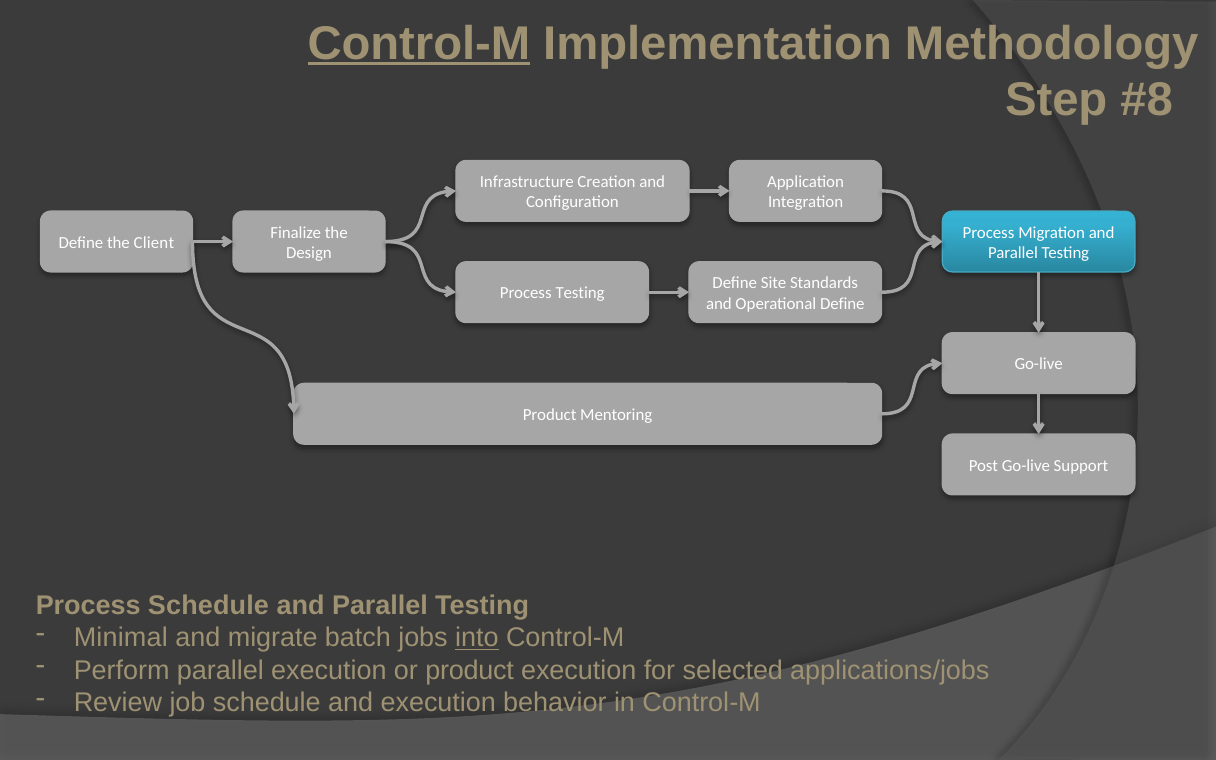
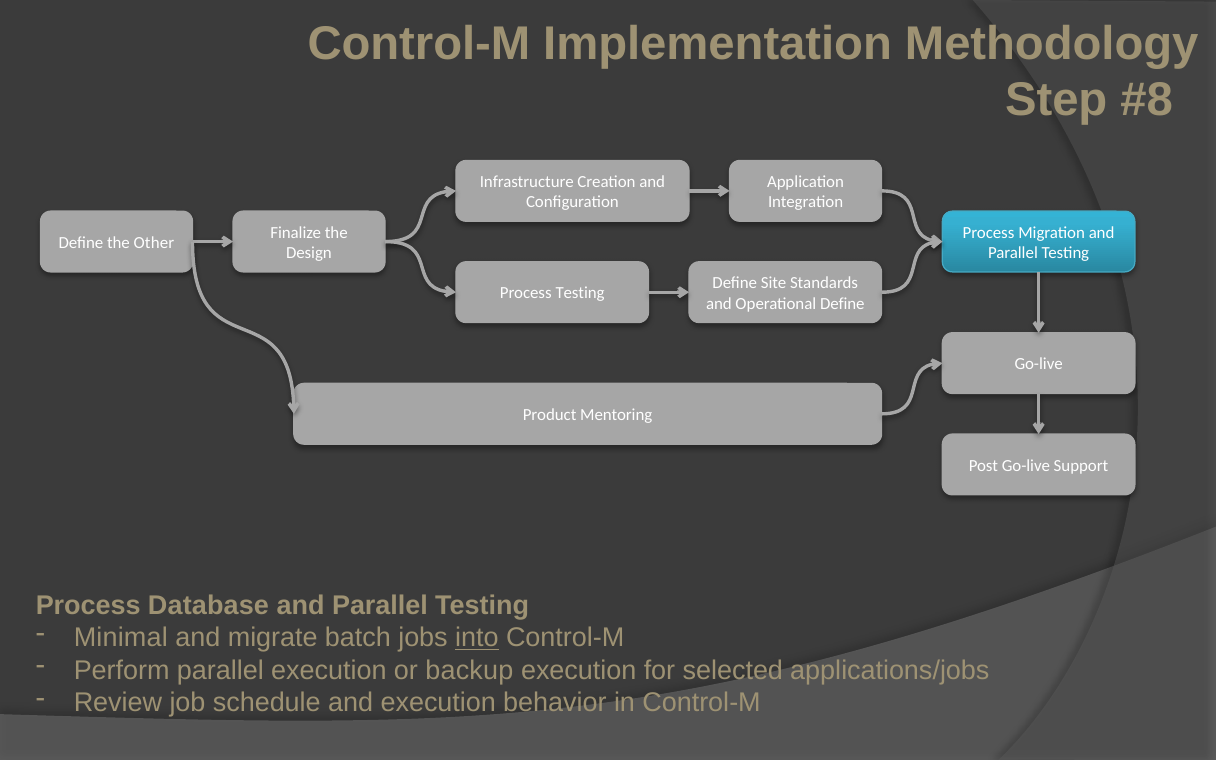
Control-M underline: present -> none (419, 43)
Client: Client -> Other (154, 243)
Process Schedule: Schedule -> Database (208, 605)
or product: product -> backup (469, 670)
